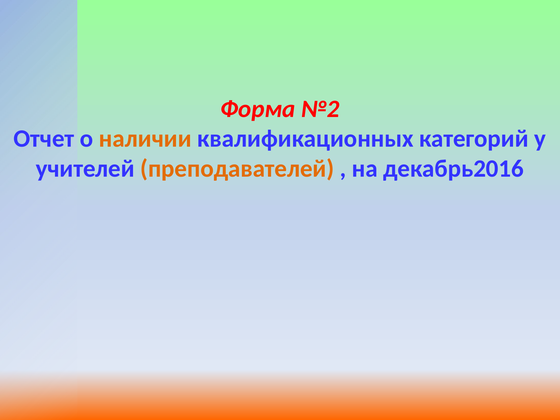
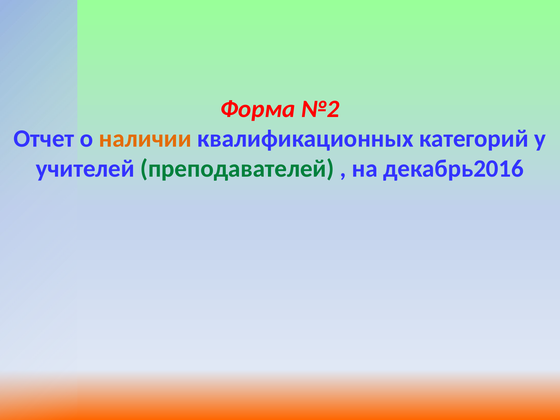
преподавателей colour: orange -> green (237, 169)
